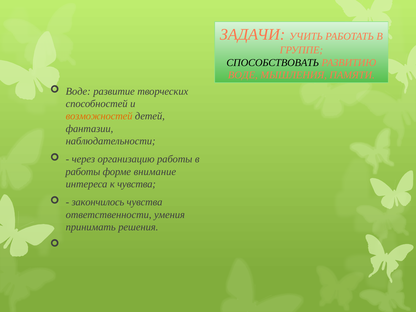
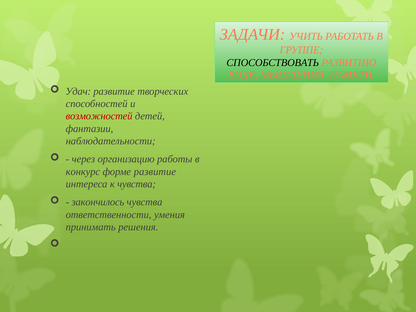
Воде: Воде -> Удач (78, 91)
возможностей colour: orange -> red (99, 116)
работы: работы -> конкурс (83, 172)
форме внимание: внимание -> развитие (155, 172)
